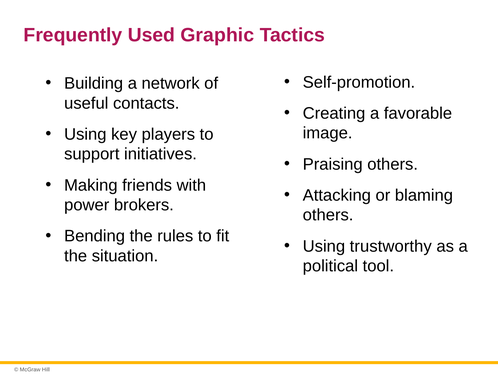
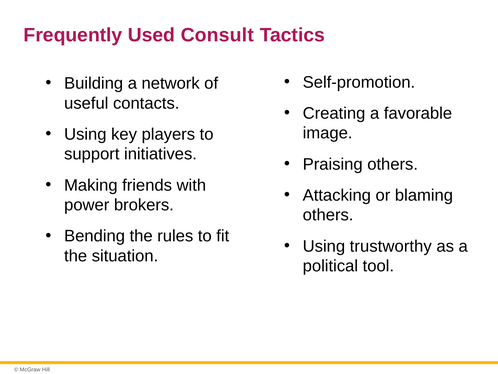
Graphic: Graphic -> Consult (217, 35)
